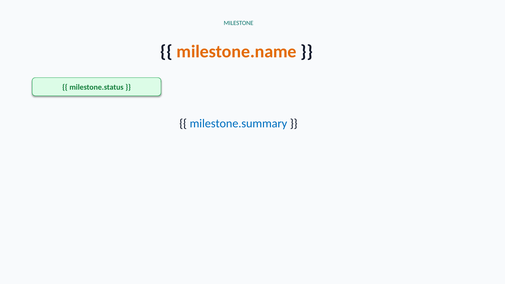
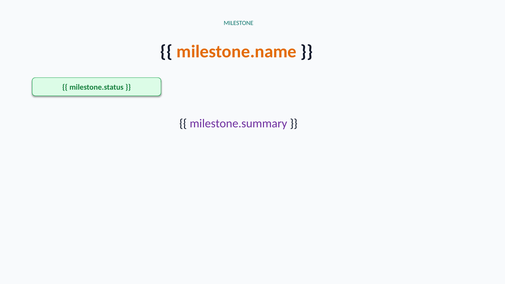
milestone.summary colour: blue -> purple (238, 124)
